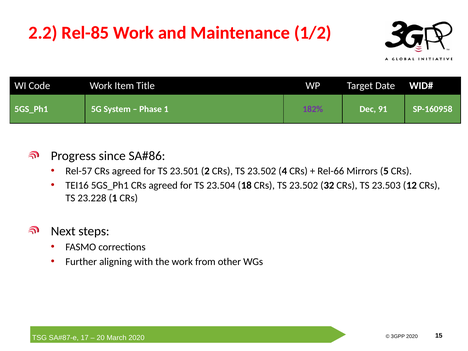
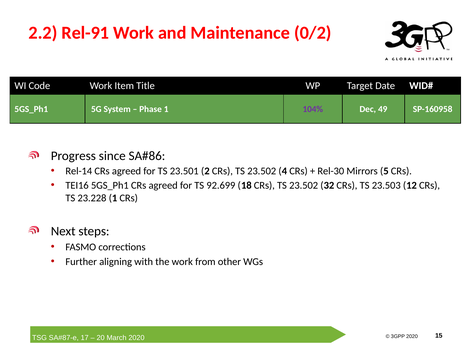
Rel-85: Rel-85 -> Rel-91 (85, 33)
1/2: 1/2 -> 0/2 (313, 33)
182%: 182% -> 104% (313, 109)
91: 91 -> 49 (383, 109)
Rel-57: Rel-57 -> Rel-14 (79, 171)
Rel-66: Rel-66 -> Rel-30 (331, 171)
23.504: 23.504 -> 92.699 (221, 185)
